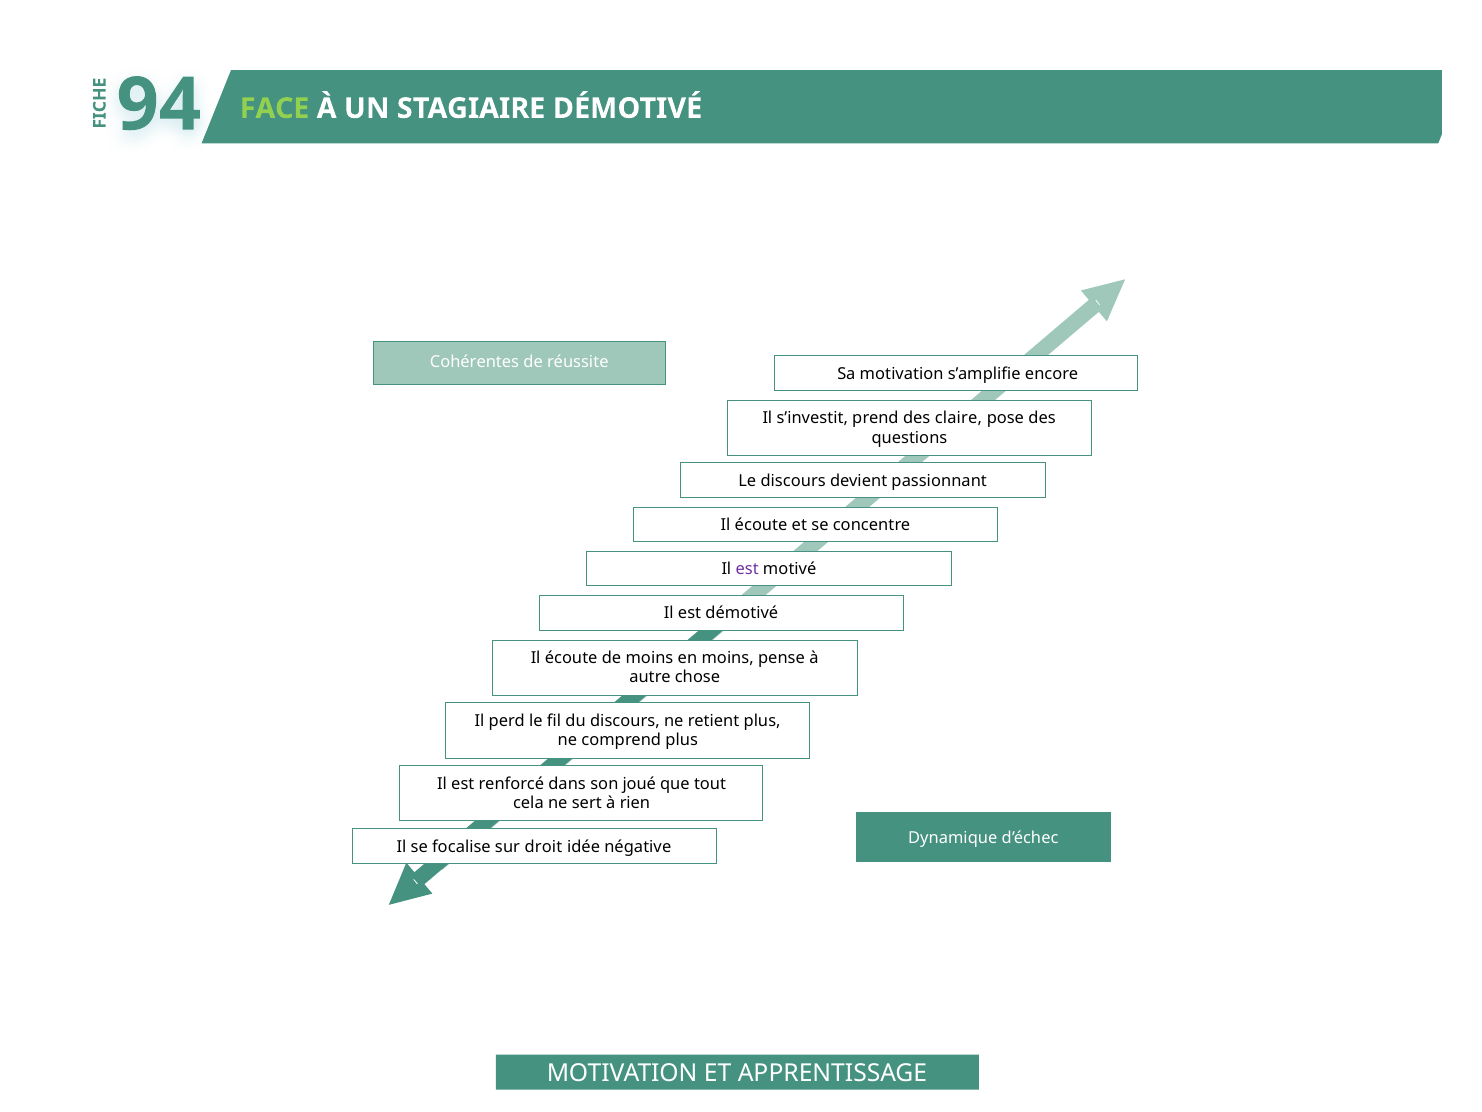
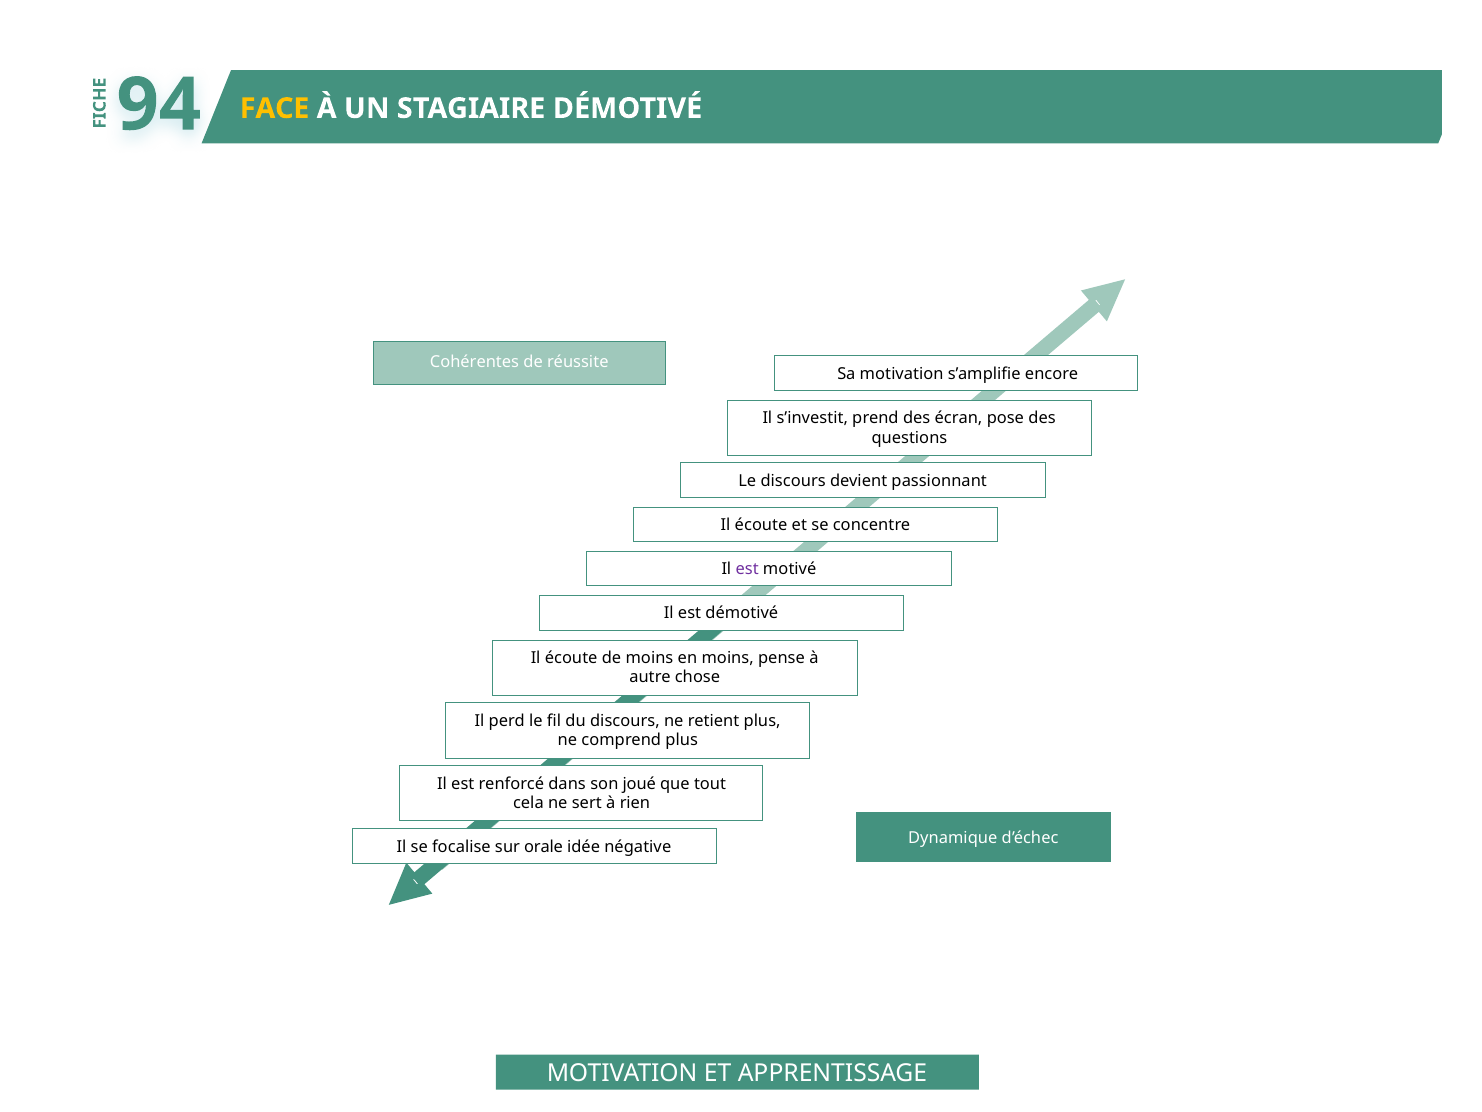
FACE colour: light green -> yellow (275, 108)
claire: claire -> écran (958, 418)
droit: droit -> orale (544, 846)
